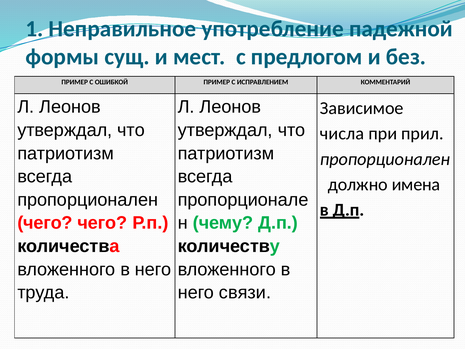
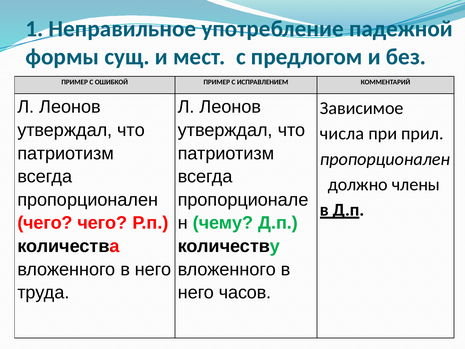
имена: имена -> члены (416, 184)
связи: связи -> часов (245, 292)
